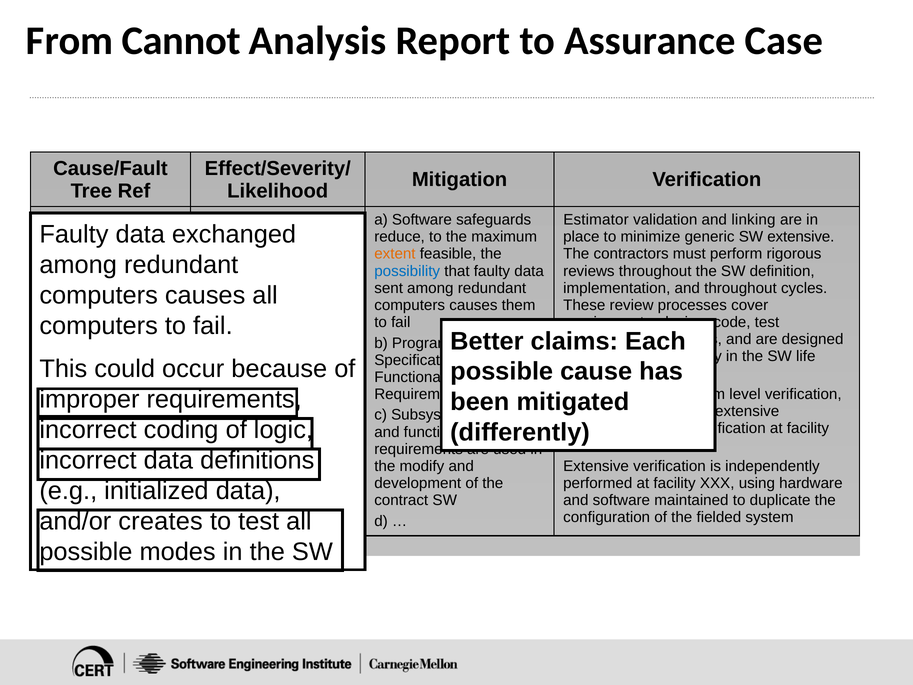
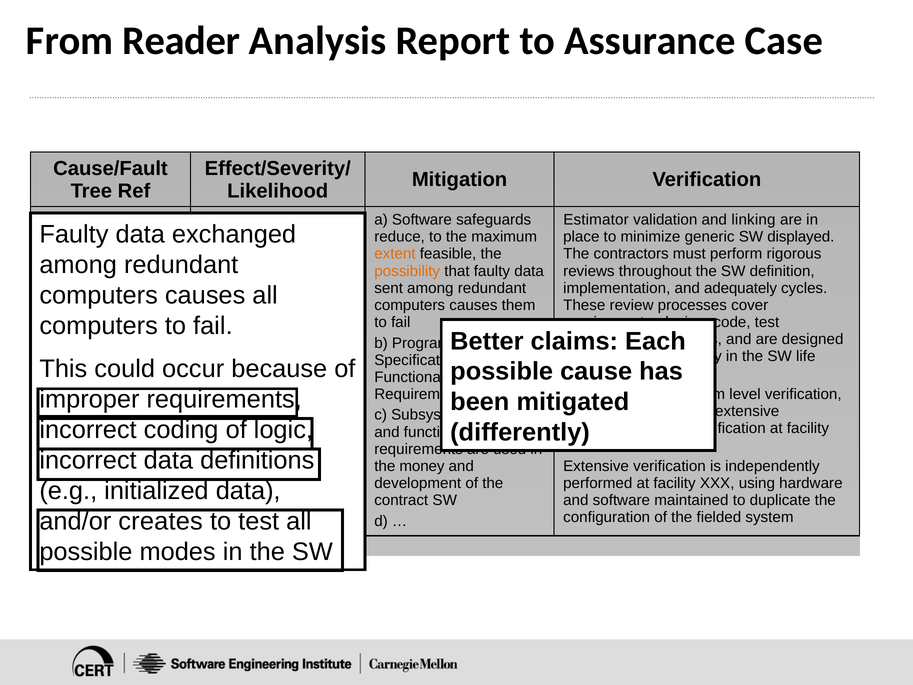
Cannot: Cannot -> Reader (181, 41)
SW extensive: extensive -> displayed (801, 237)
possibility colour: blue -> orange (407, 271)
and throughout: throughout -> adequately (741, 288)
modify: modify -> money (422, 466)
